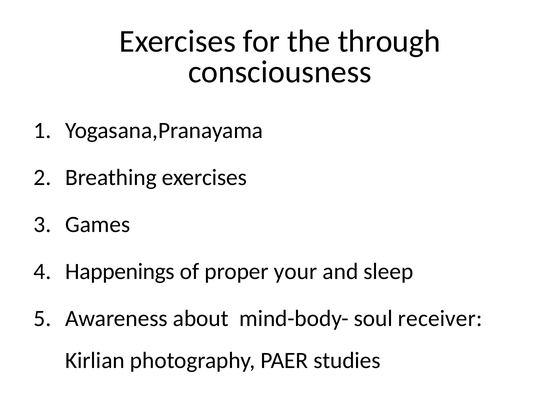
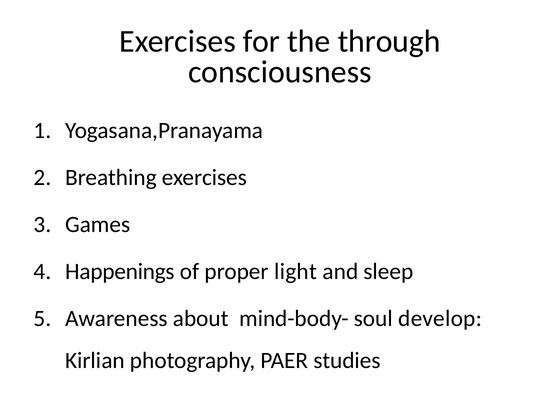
your: your -> light (296, 271)
receiver: receiver -> develop (440, 318)
